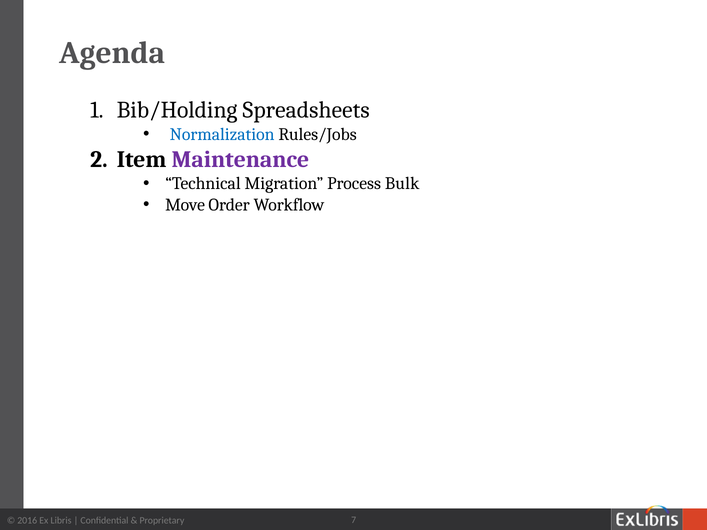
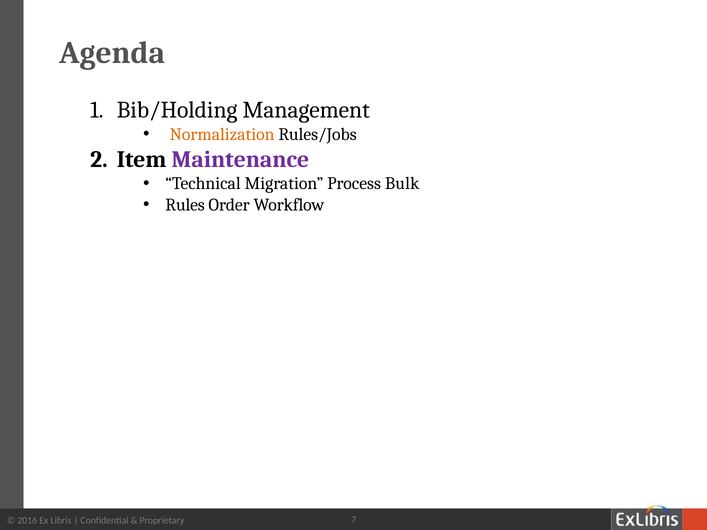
Spreadsheets: Spreadsheets -> Management (306, 110)
Normalization colour: blue -> orange (222, 134)
Move: Move -> Rules (185, 205)
